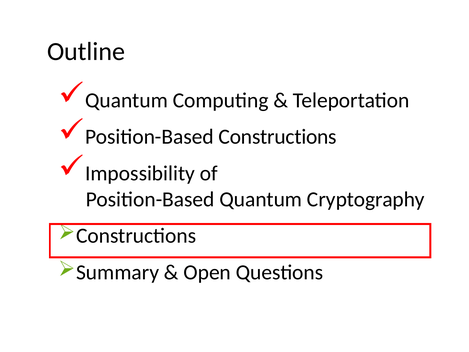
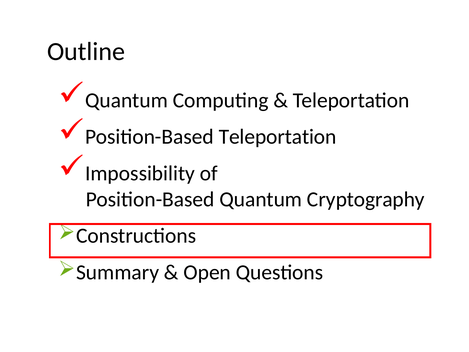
Position-Based Constructions: Constructions -> Teleportation (278, 137)
